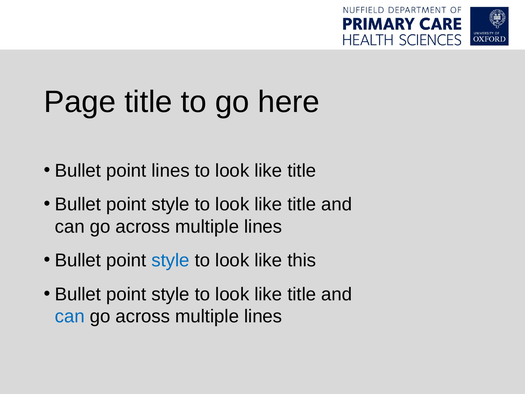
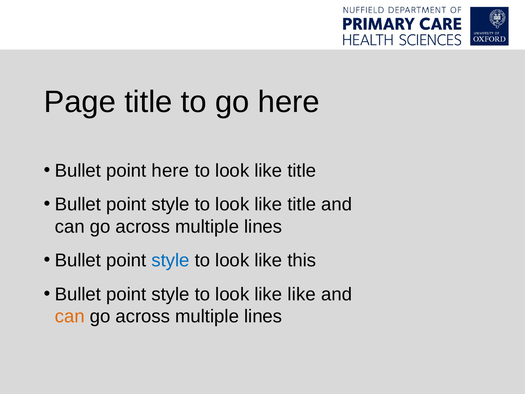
point lines: lines -> here (170, 171)
title: title -> like (302, 294)
can colour: blue -> orange (70, 316)
